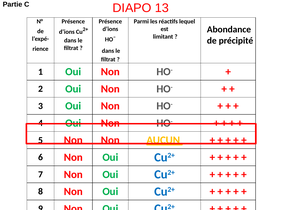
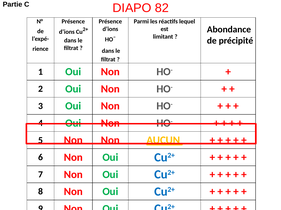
13: 13 -> 82 (162, 8)
